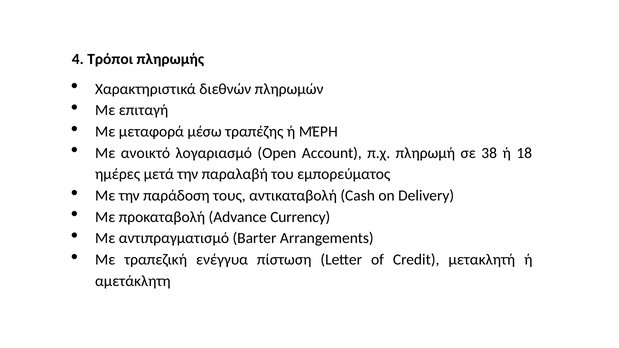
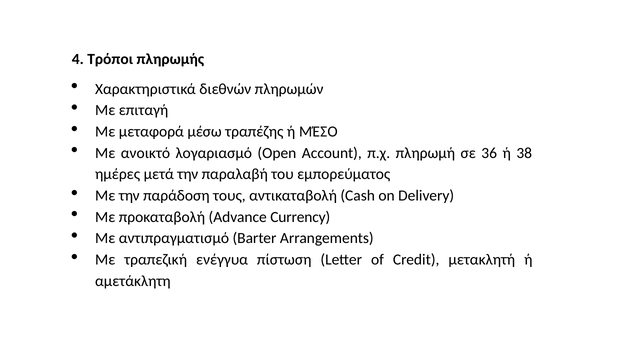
ΜΈΡΗ: ΜΈΡΗ -> ΜΈΣΟ (318, 132)
38: 38 -> 36 (489, 153)
18: 18 -> 38 (524, 153)
